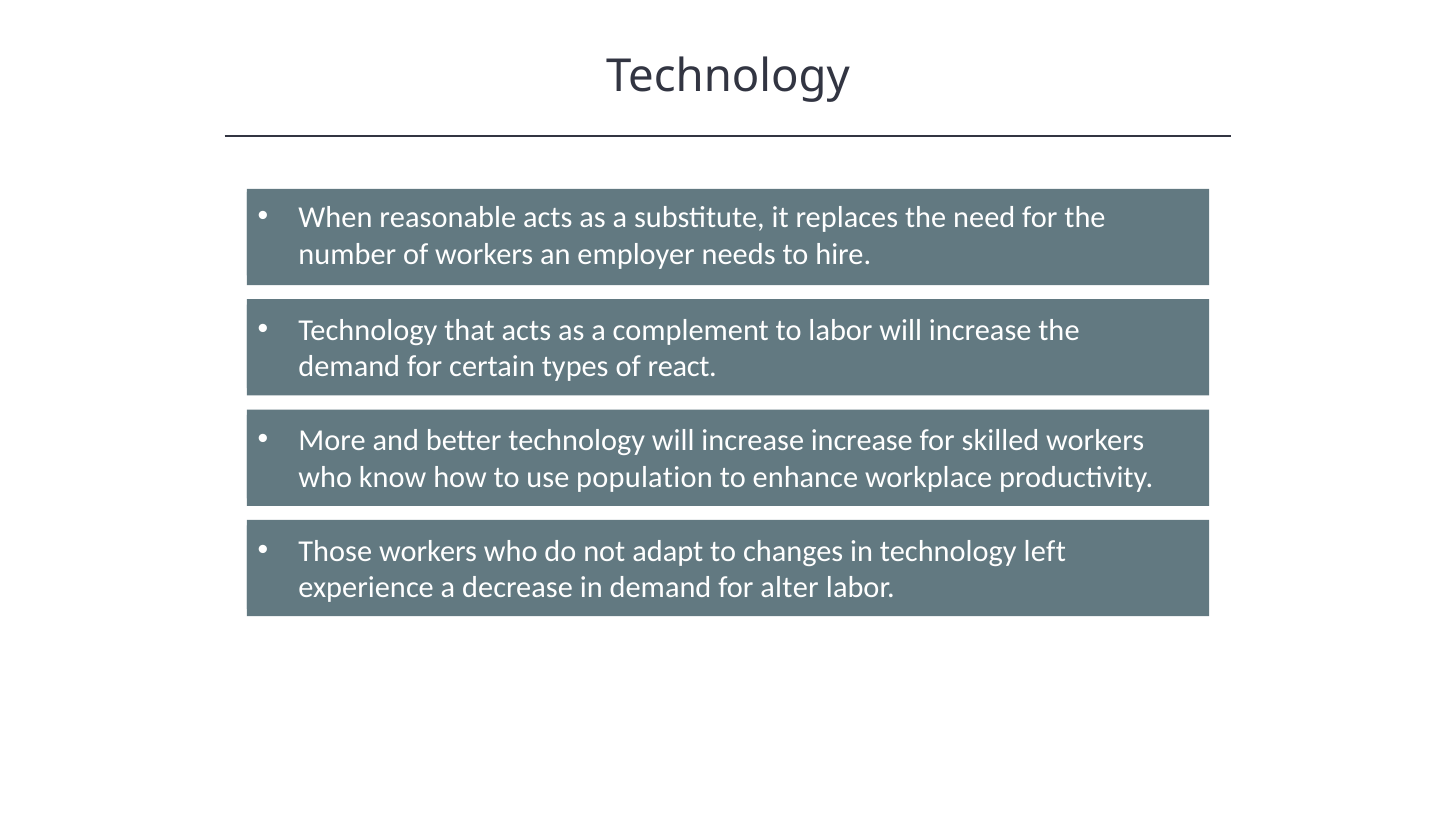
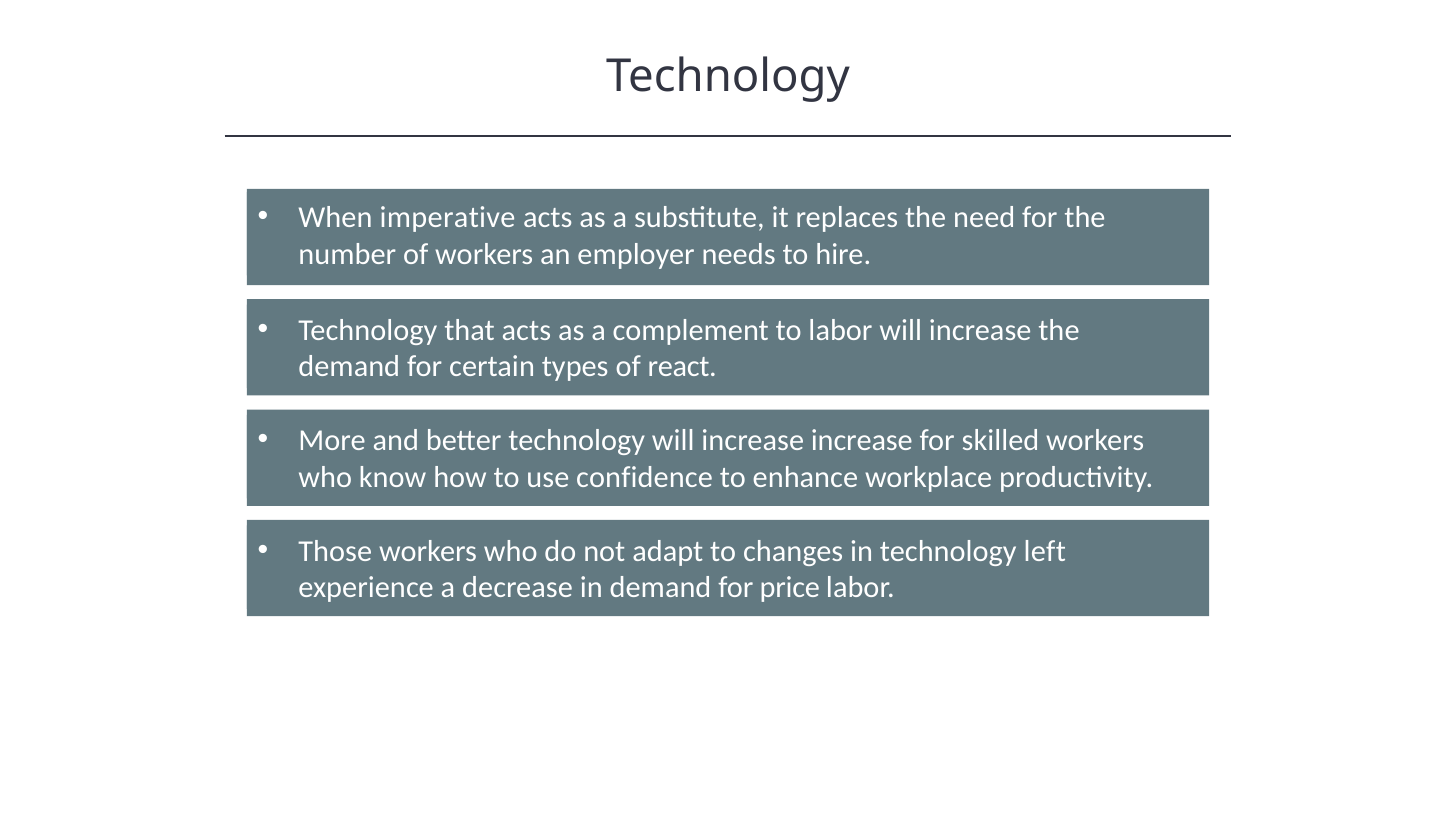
reasonable: reasonable -> imperative (448, 218)
population: population -> confidence (645, 477)
alter: alter -> price (790, 587)
